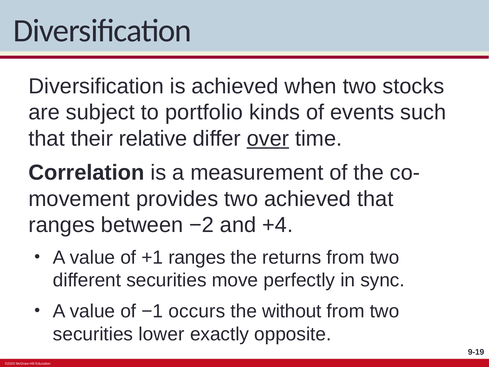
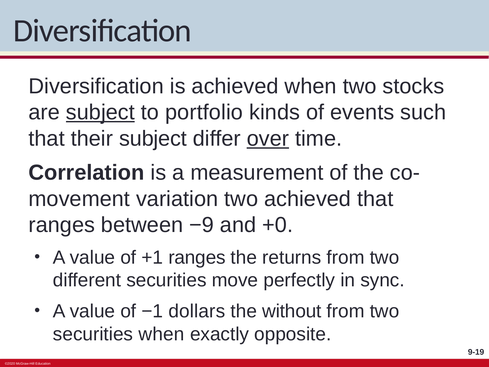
subject underline: none -> present (100, 112)
their relative: relative -> subject (153, 138)
provides: provides -> variation (177, 199)
−2: −2 -> −9 (202, 225)
+4: +4 -> +0 (278, 225)
occurs: occurs -> dollars (197, 311)
securities lower: lower -> when (161, 334)
